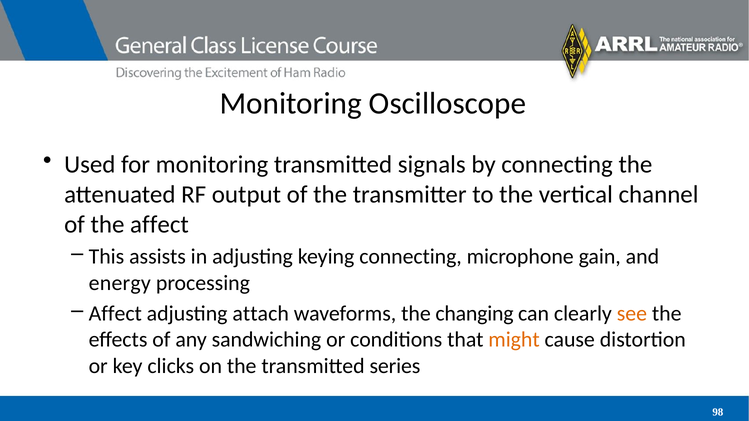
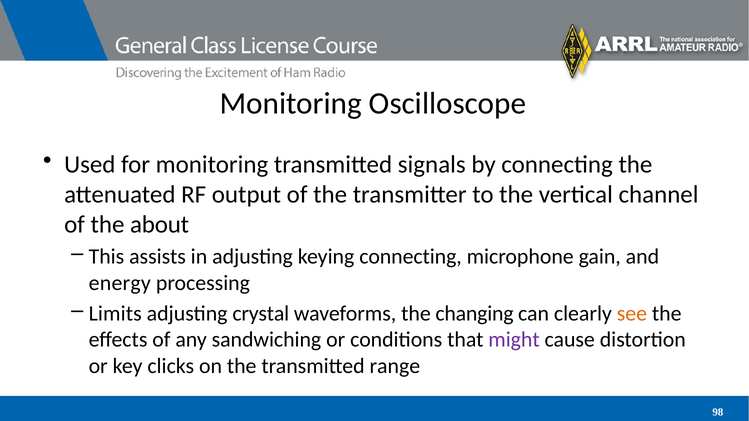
the affect: affect -> about (160, 225)
Affect: Affect -> Limits (115, 314)
attach: attach -> crystal (261, 314)
might colour: orange -> purple (514, 340)
series: series -> range (395, 366)
